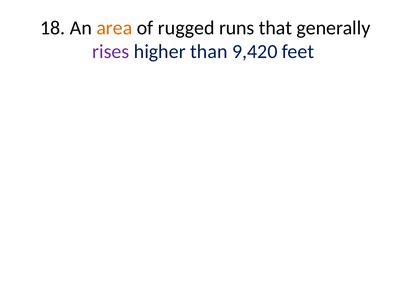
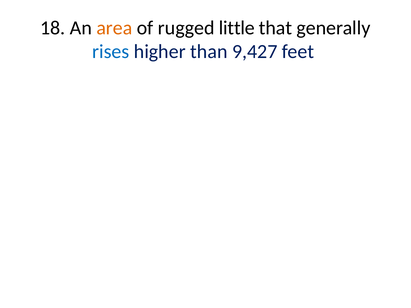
runs: runs -> little (237, 28)
rises colour: purple -> blue (111, 52)
9,420: 9,420 -> 9,427 (255, 52)
